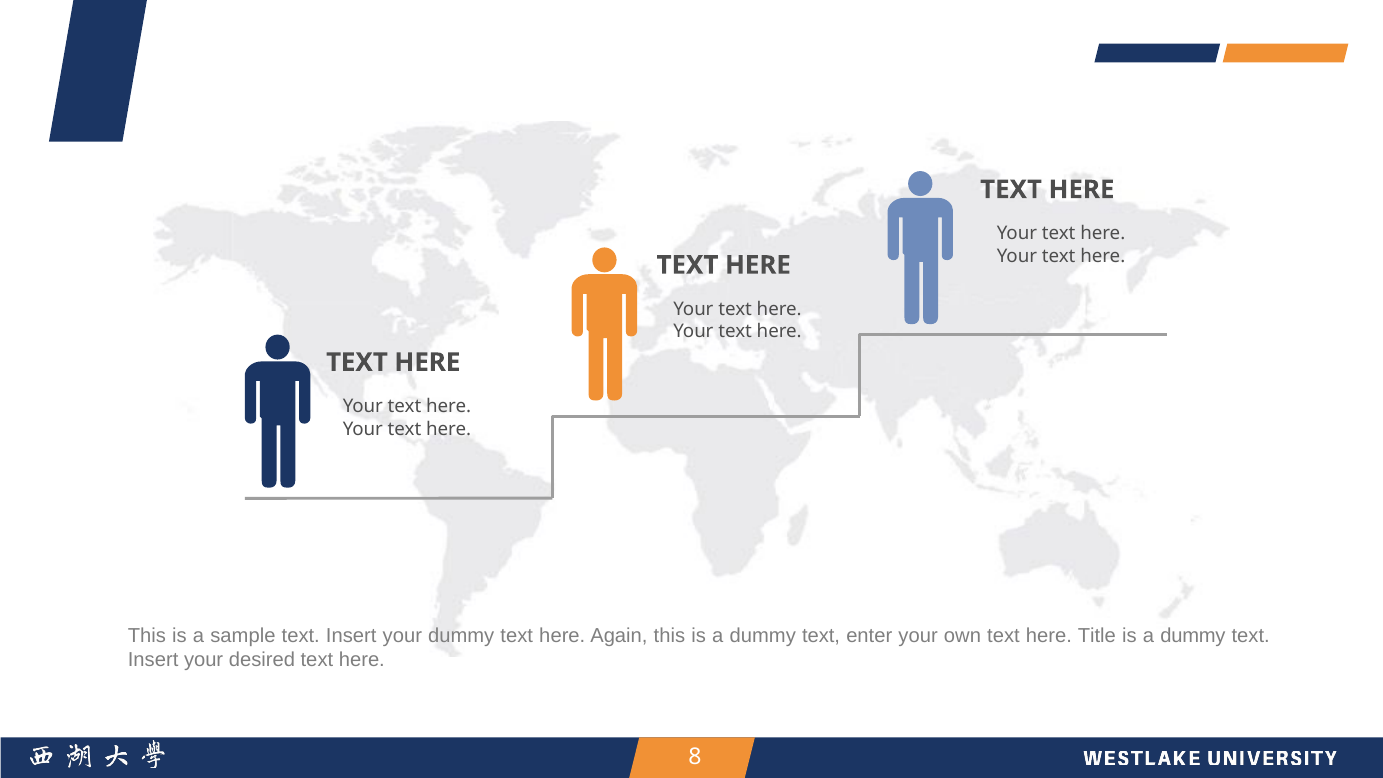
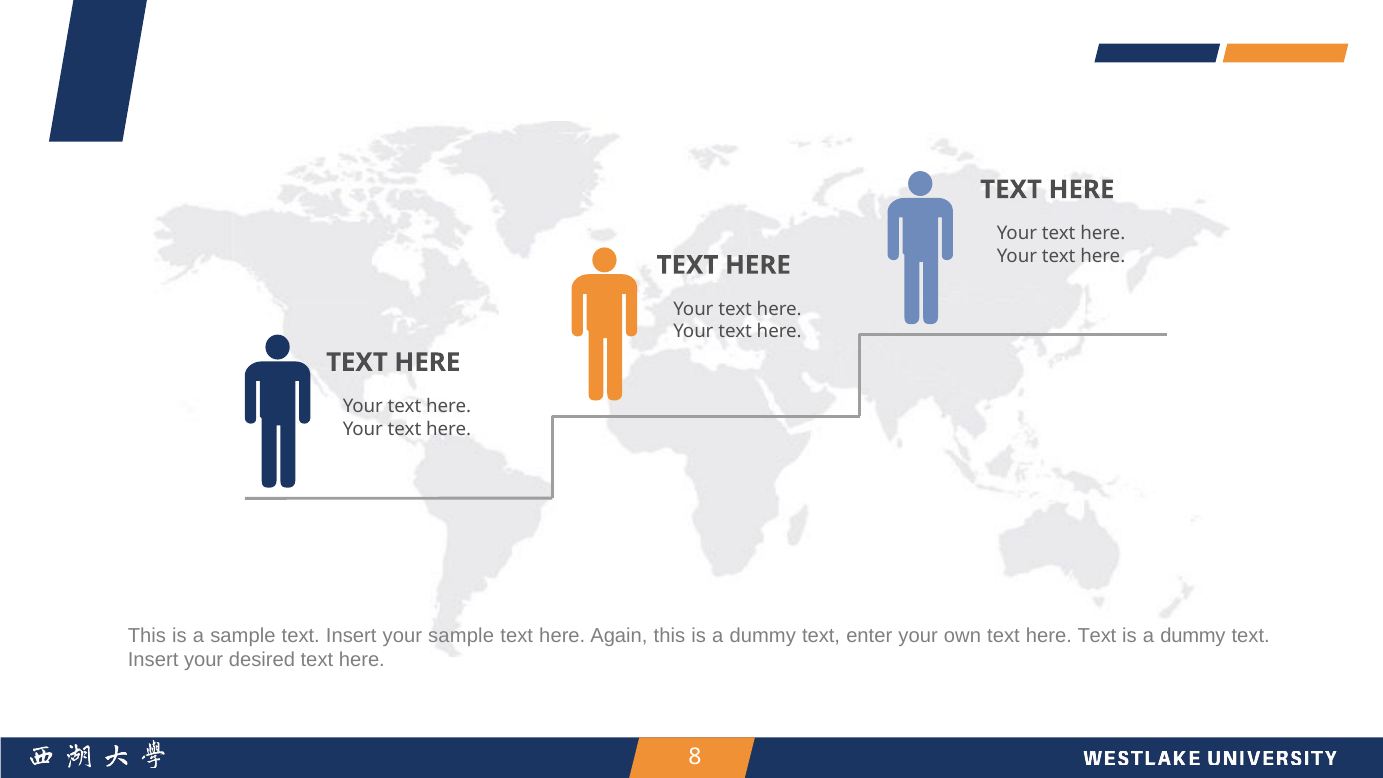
your dummy: dummy -> sample (461, 636)
own text here Title: Title -> Text (1097, 636)
